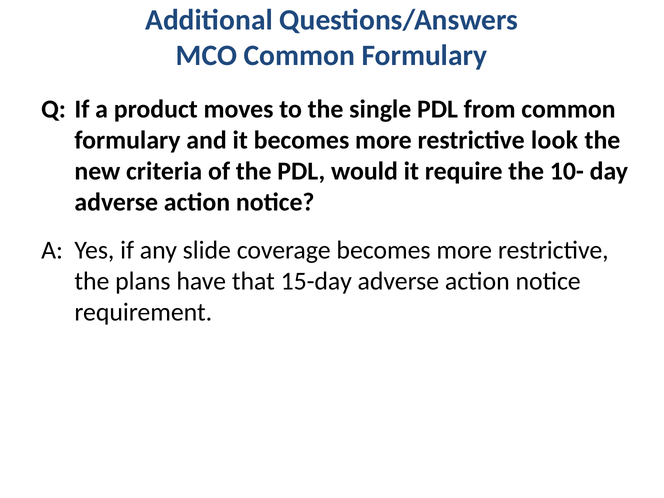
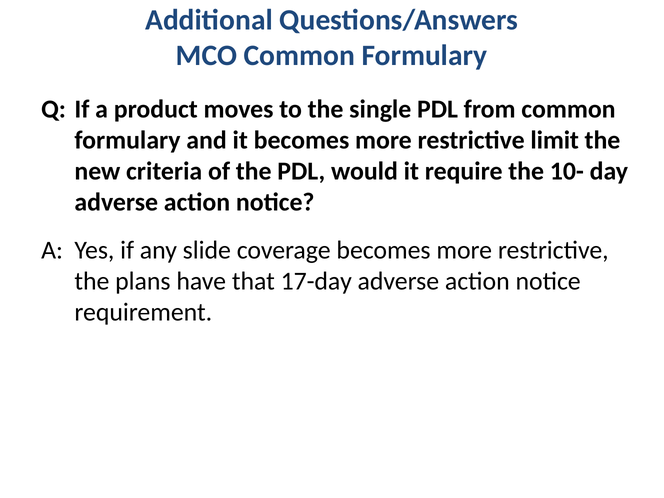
look: look -> limit (555, 140)
15-day: 15-day -> 17-day (316, 281)
